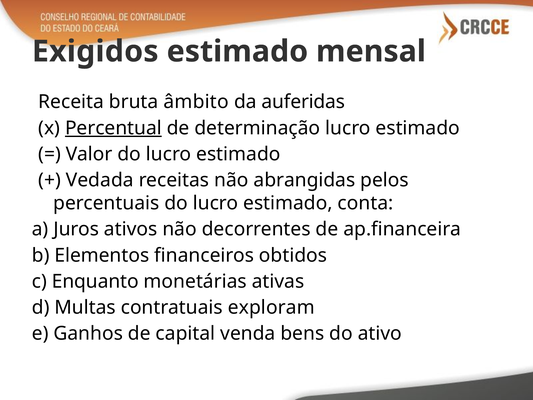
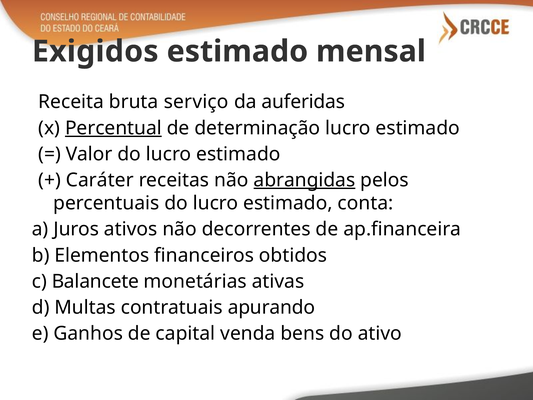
âmbito: âmbito -> serviço (196, 102)
Vedada: Vedada -> Caráter (100, 180)
abrangidas underline: none -> present (304, 180)
Enquanto: Enquanto -> Balancete (95, 281)
exploram: exploram -> apurando (271, 307)
